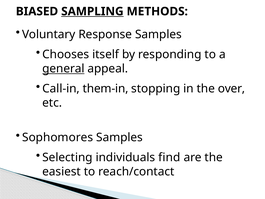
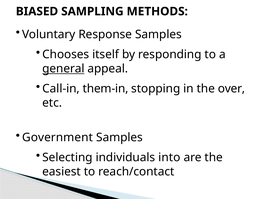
SAMPLING underline: present -> none (92, 11)
Sophomores: Sophomores -> Government (58, 137)
find: find -> into (169, 157)
